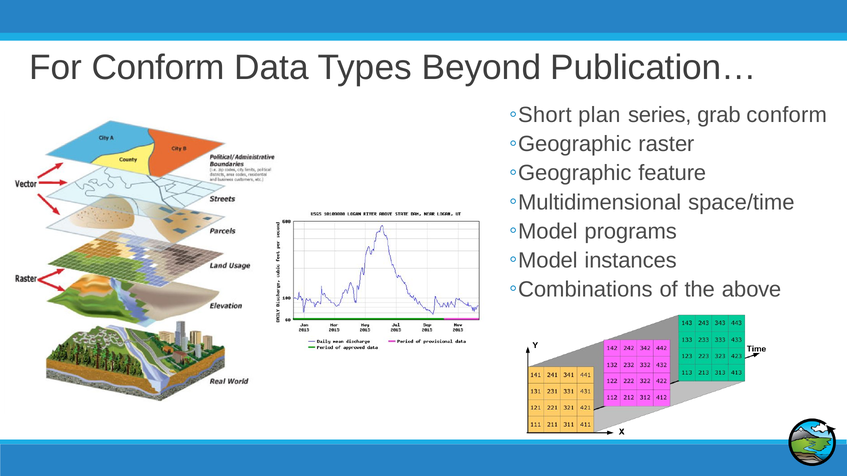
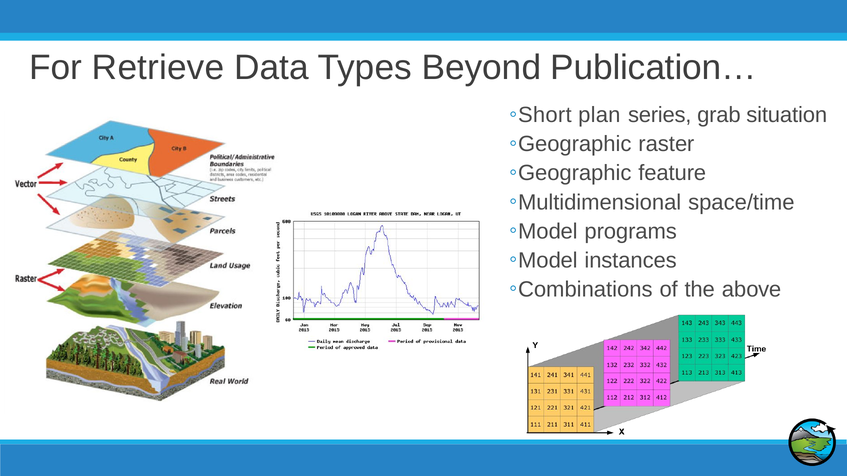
For Conform: Conform -> Retrieve (158, 68)
grab conform: conform -> situation (787, 115)
